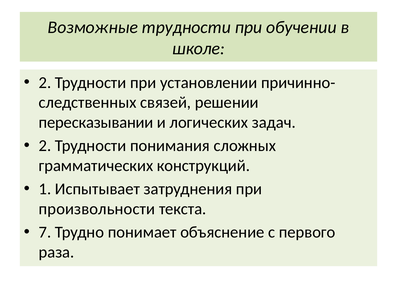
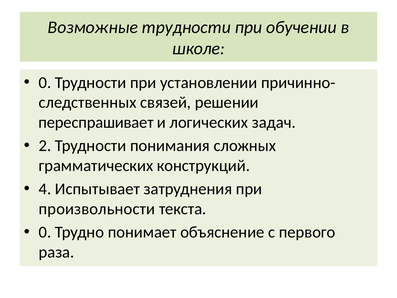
2: 2 -> 0 (45, 83)
пересказывании: пересказывании -> переспрашивает (96, 122)
1: 1 -> 4 (45, 189)
7: 7 -> 0 (45, 232)
